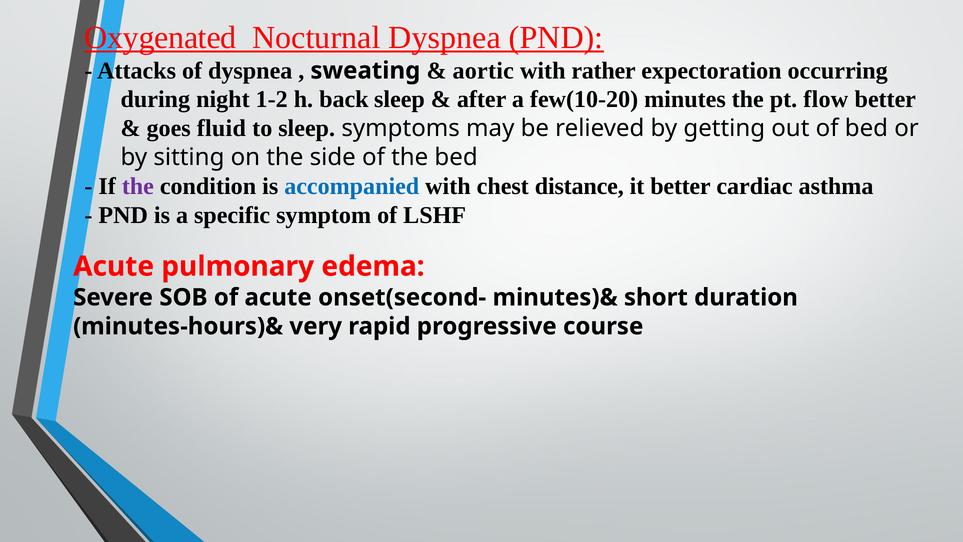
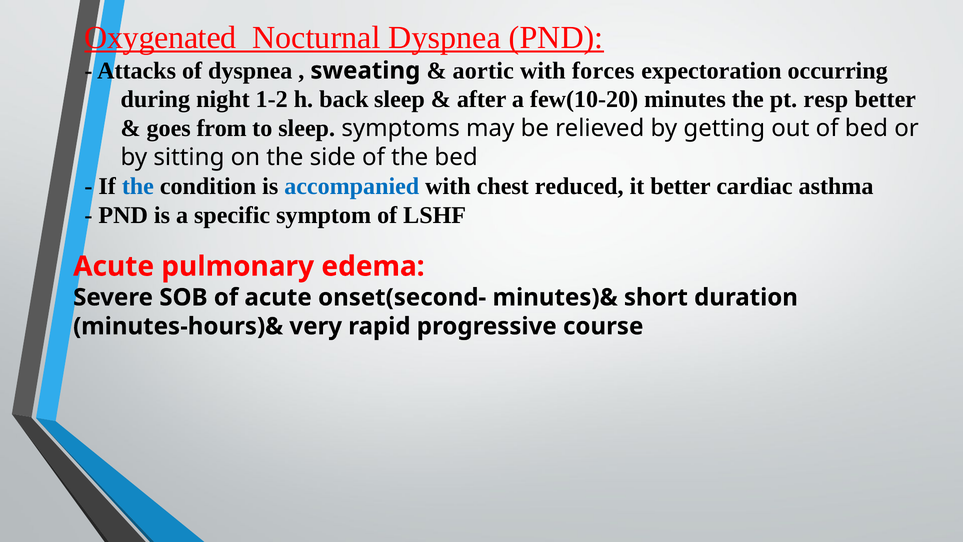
rather: rather -> forces (603, 71)
flow: flow -> resp (826, 99)
fluid: fluid -> from (222, 128)
the colour: purple -> blue (138, 186)
distance: distance -> reduced (579, 186)
